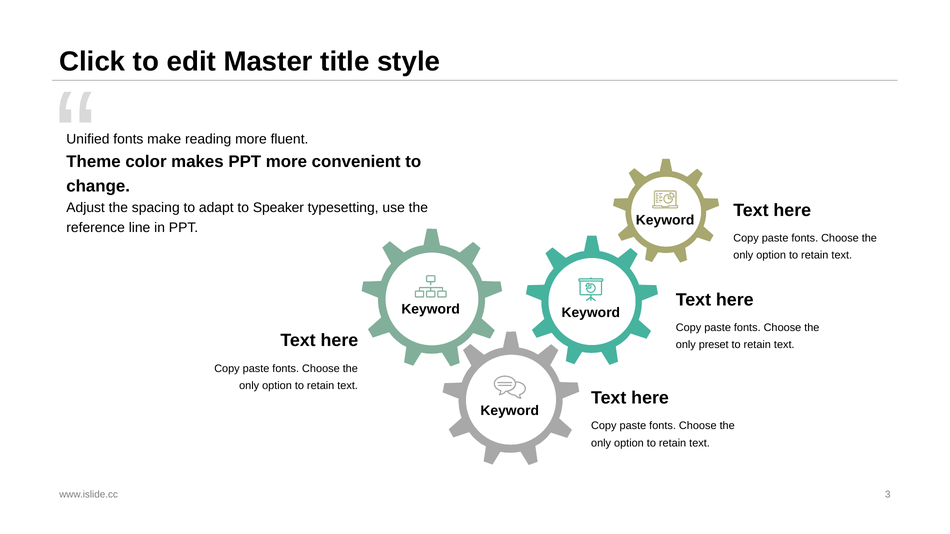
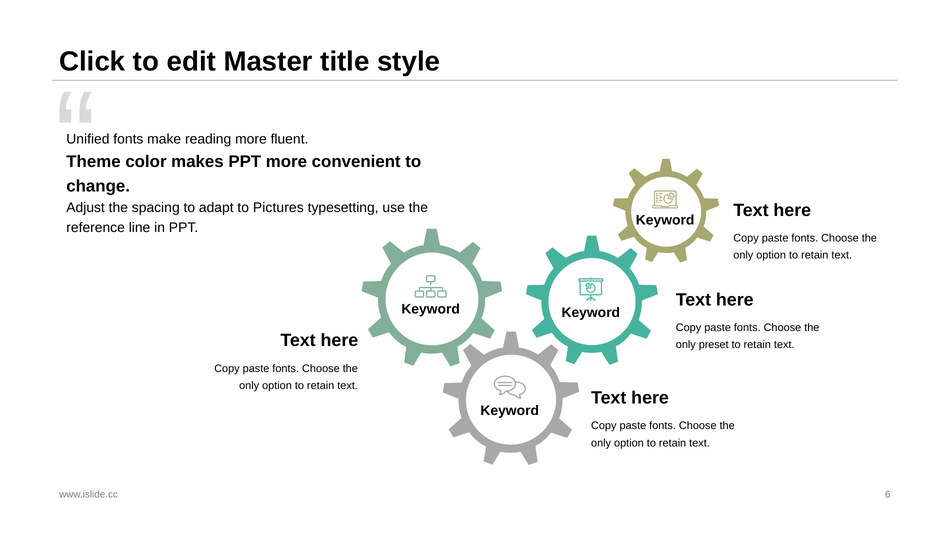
Speaker: Speaker -> Pictures (278, 208)
3: 3 -> 6 (888, 495)
